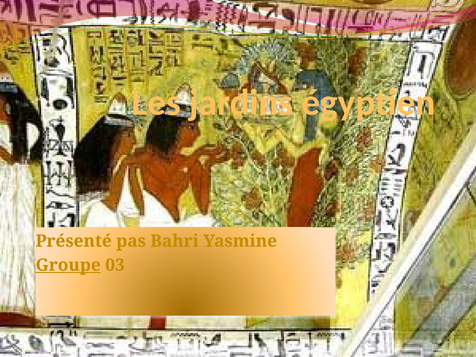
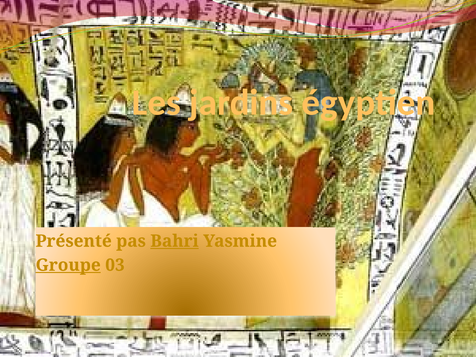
Bahri underline: none -> present (175, 241)
